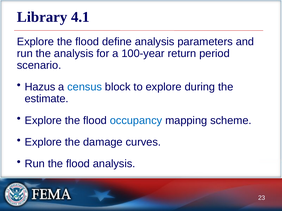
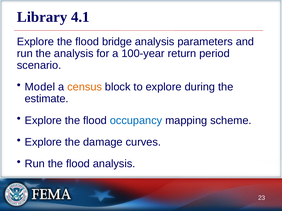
define: define -> bridge (117, 42)
Hazus: Hazus -> Model (40, 87)
census colour: blue -> orange (85, 87)
